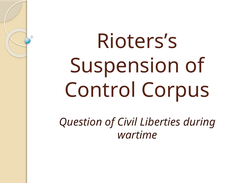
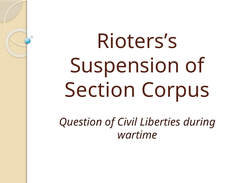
Control: Control -> Section (100, 90)
